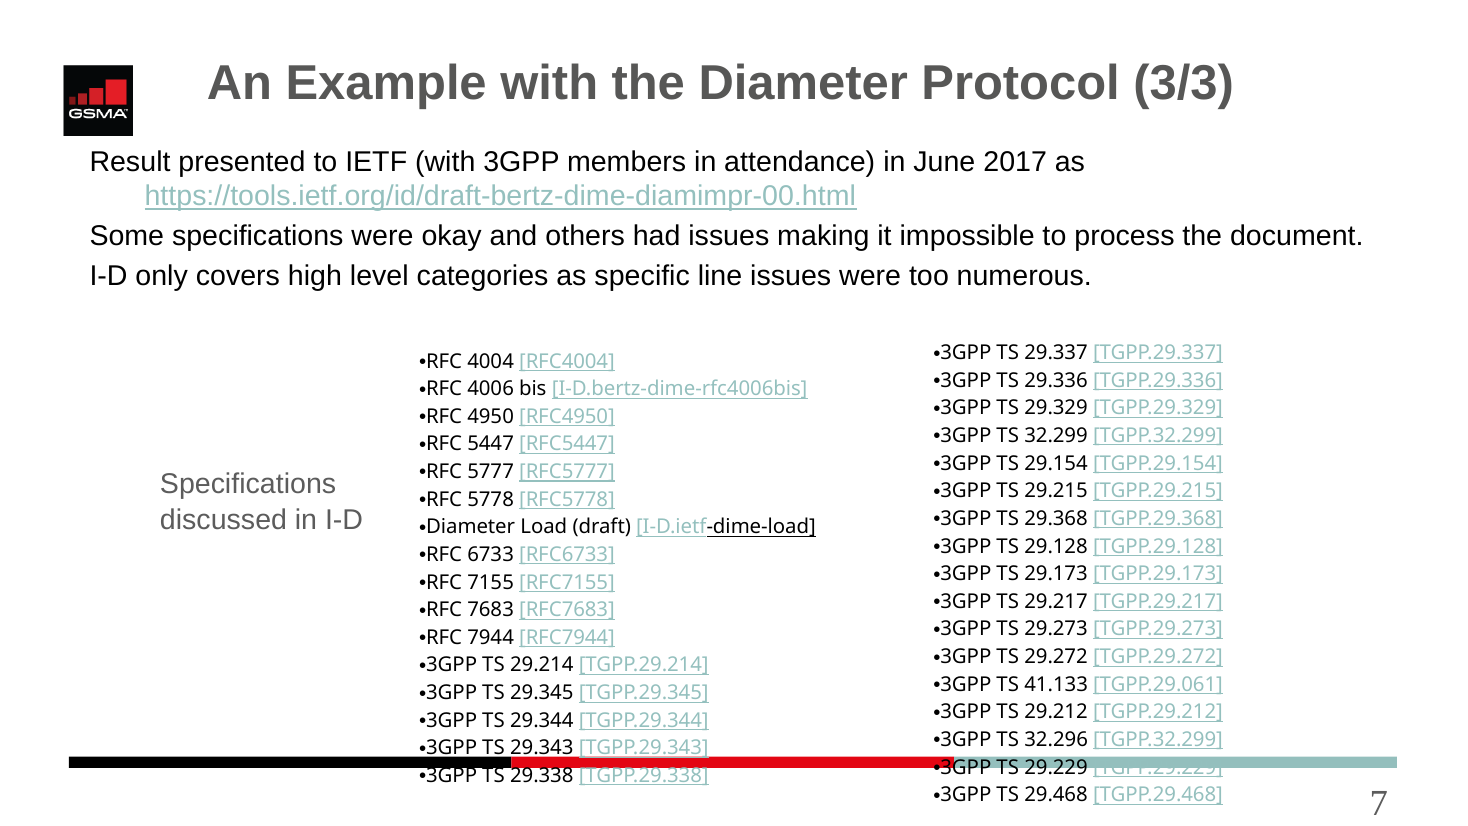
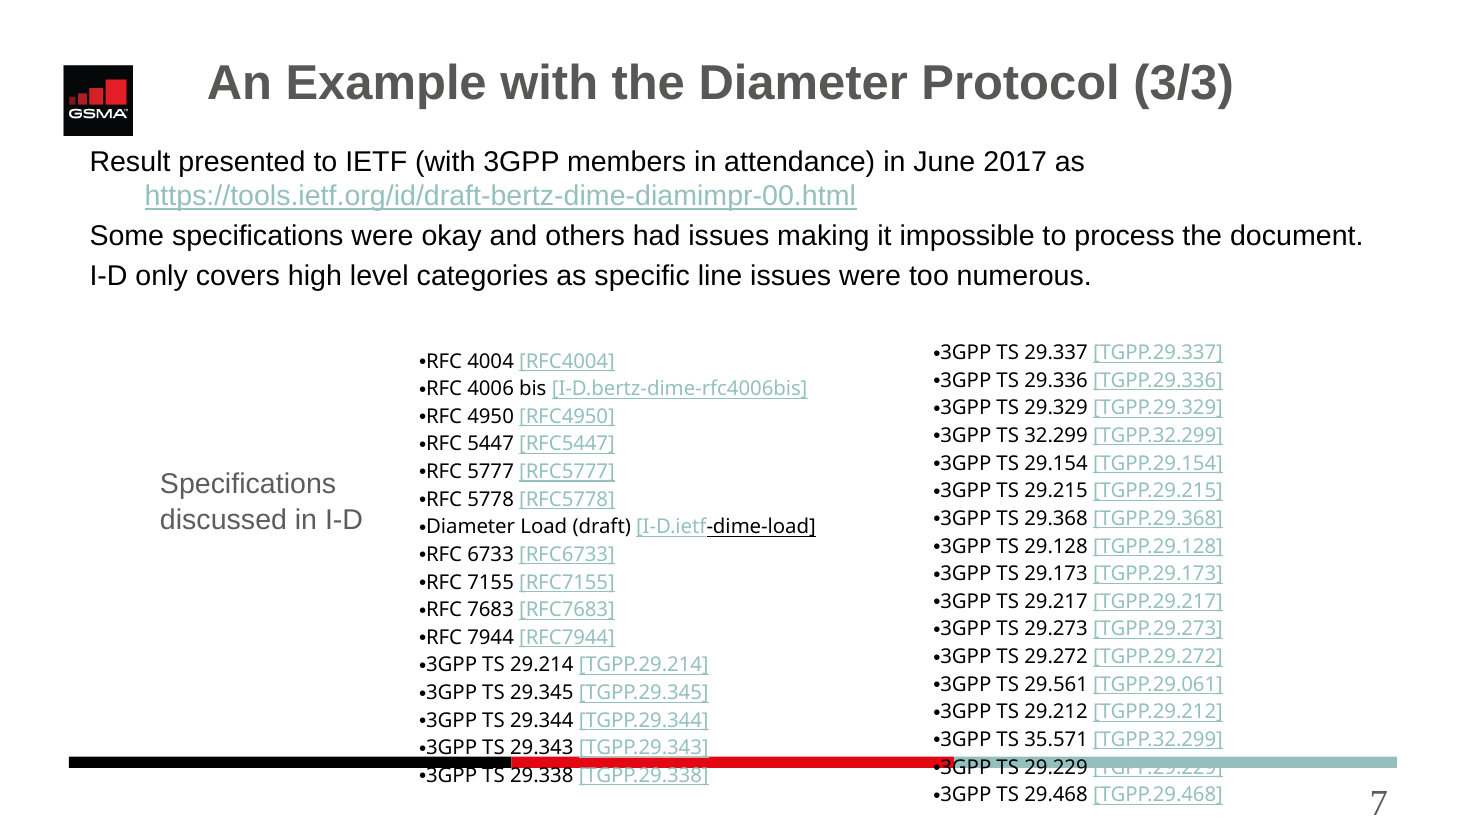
41.133: 41.133 -> 29.561 (1056, 684)
32.296: 32.296 -> 35.571 (1056, 740)
